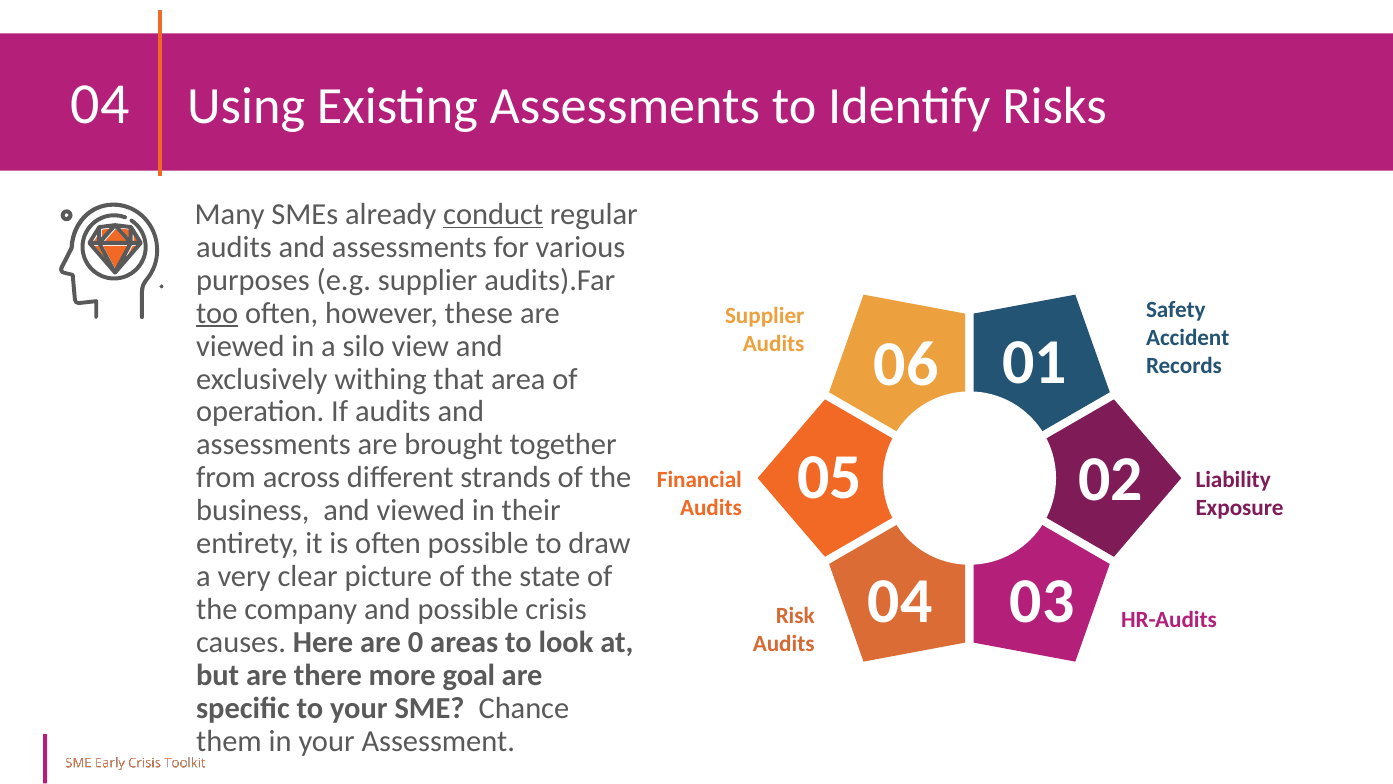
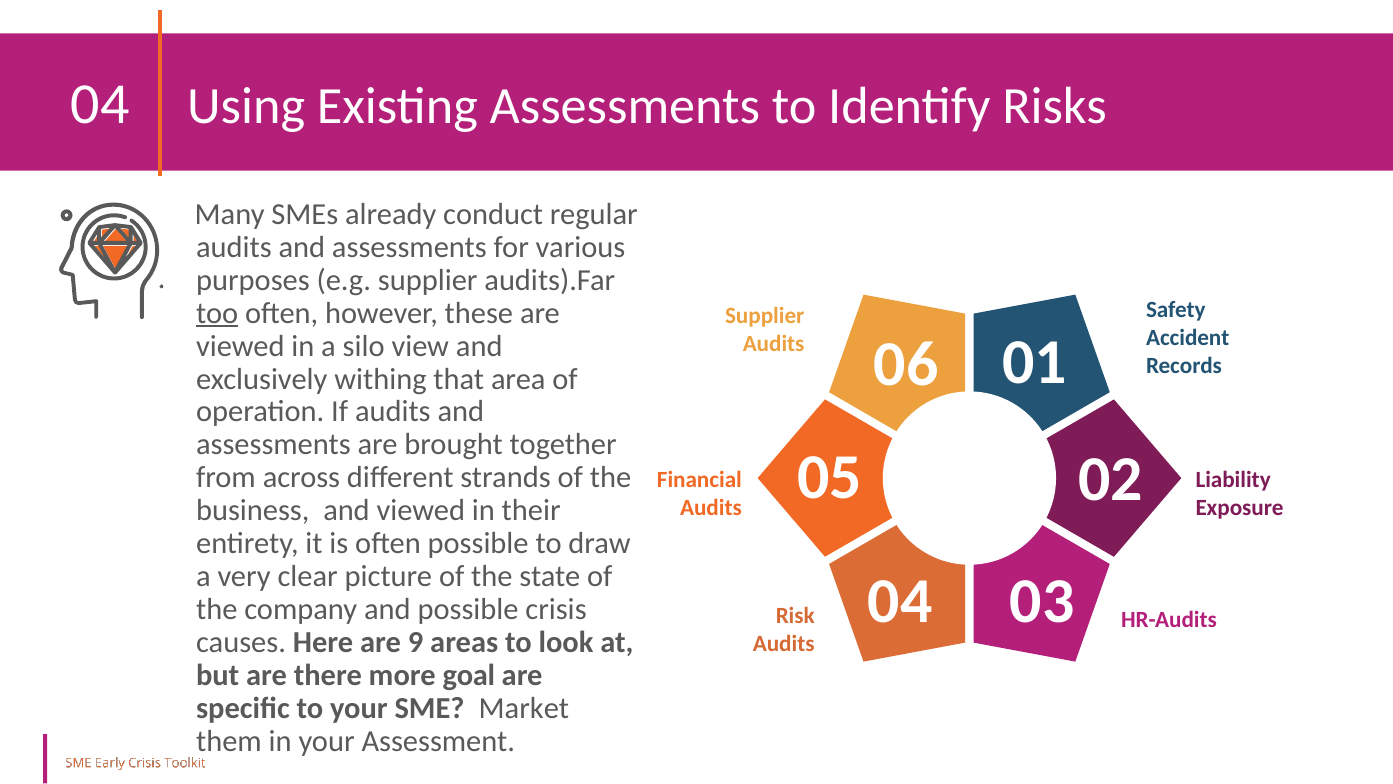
conduct underline: present -> none (493, 214)
0: 0 -> 9 (416, 642)
Chance: Chance -> Market (524, 708)
